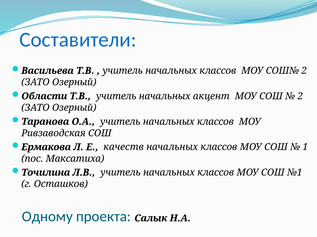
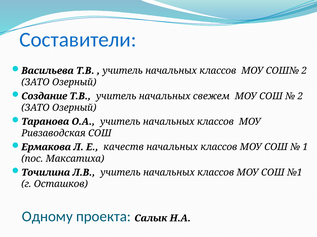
Области: Области -> Создание (44, 96)
акцент: акцент -> свежем (211, 96)
